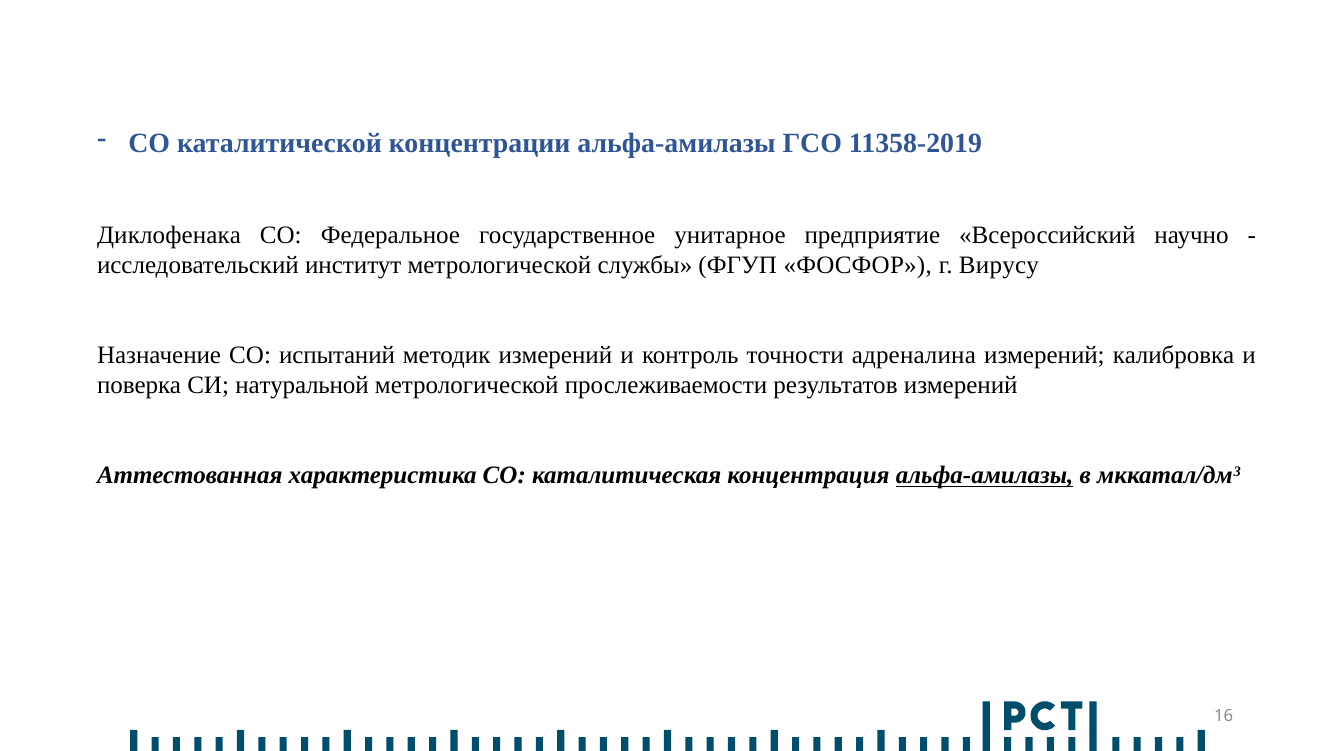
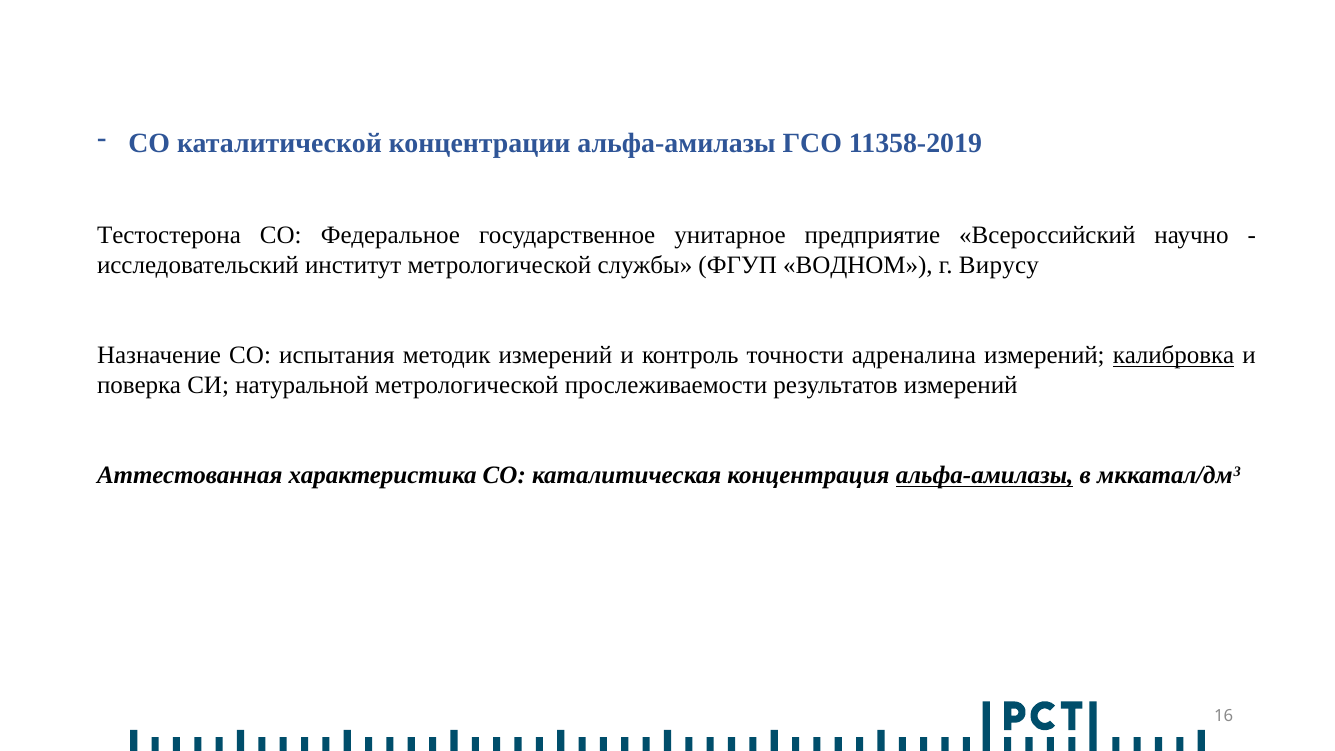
Диклофенака: Диклофенака -> Тестостерона (169, 235)
ФОСФОР: ФОСФОР -> ВОДНОМ (858, 265)
испытаний: испытаний -> испытания (337, 355)
калибровка underline: none -> present (1174, 355)
